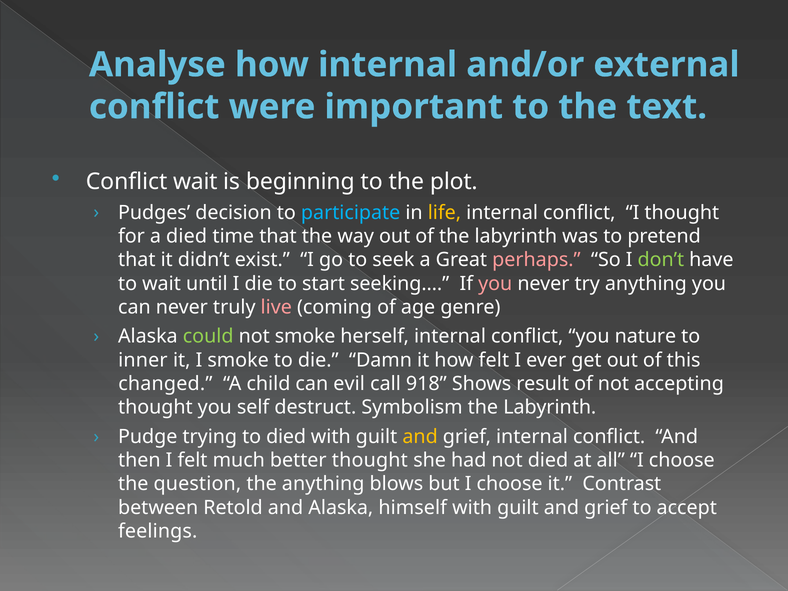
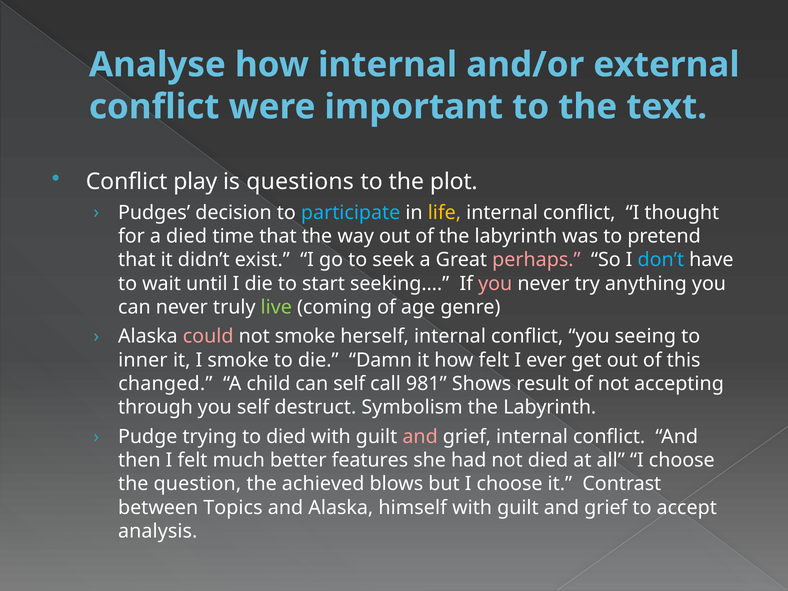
Conflict wait: wait -> play (195, 182)
beginning: beginning -> questions (300, 182)
don’t colour: light green -> light blue (661, 260)
live colour: pink -> light green (276, 307)
could colour: light green -> pink (208, 336)
nature: nature -> seeing (645, 336)
can evil: evil -> self (349, 384)
918: 918 -> 981 (426, 384)
thought: thought -> through (155, 407)
and colour: yellow -> pink (420, 437)
better thought: thought -> features (370, 460)
the anything: anything -> achieved (323, 484)
Retold: Retold -> Topics (233, 508)
feelings: feelings -> analysis (158, 531)
